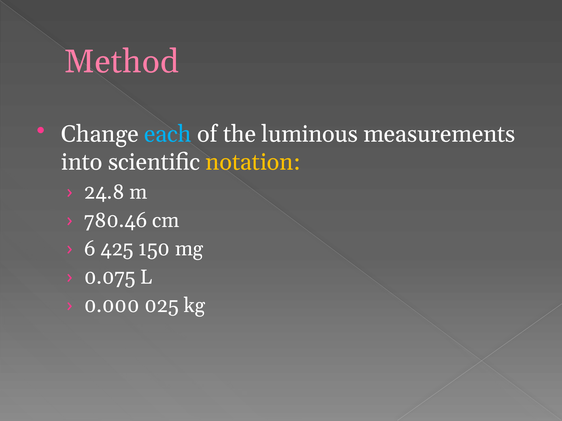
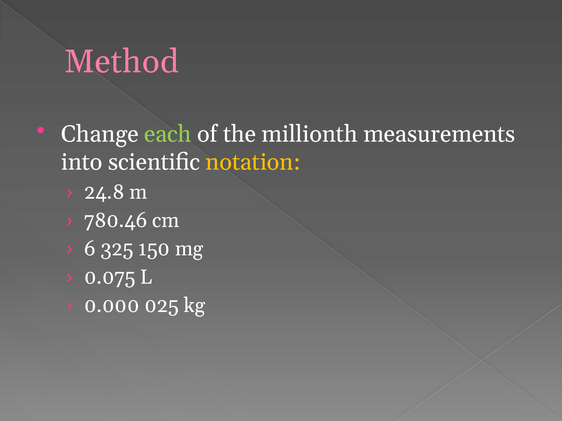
each colour: light blue -> light green (168, 134)
luminous: luminous -> millionth (310, 134)
425: 425 -> 325 (117, 249)
